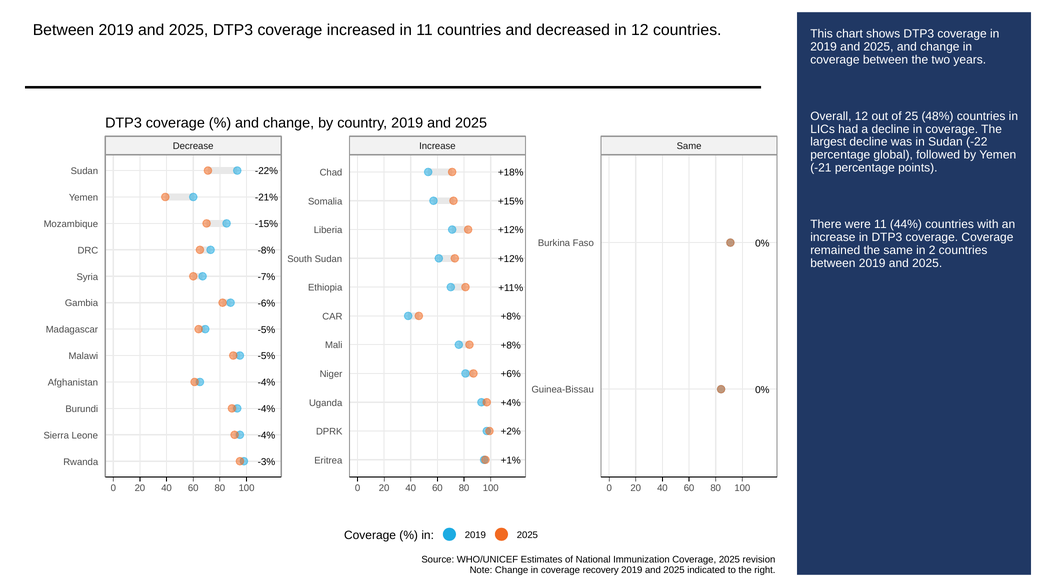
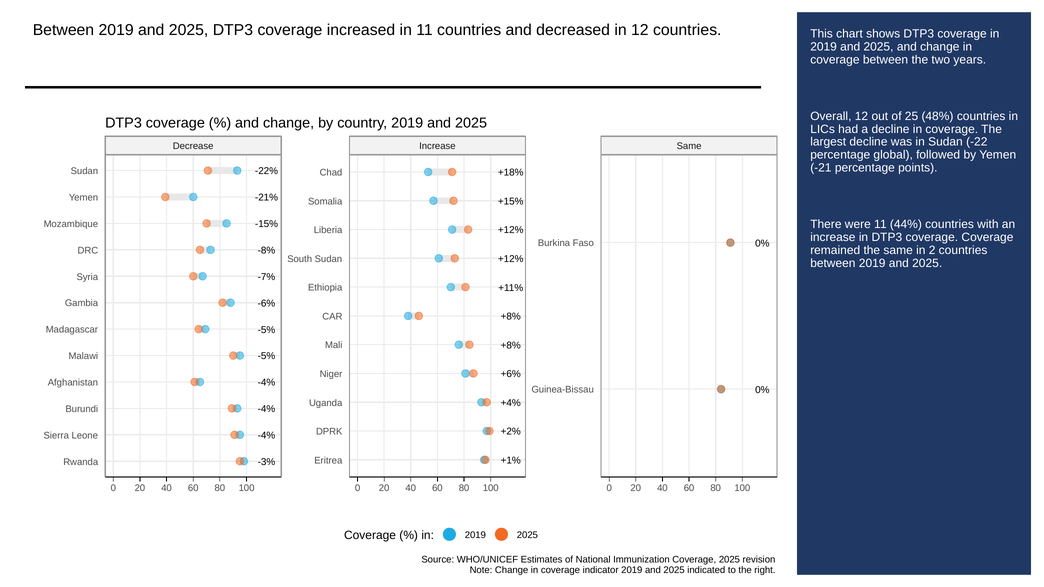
recovery: recovery -> indicator (601, 570)
